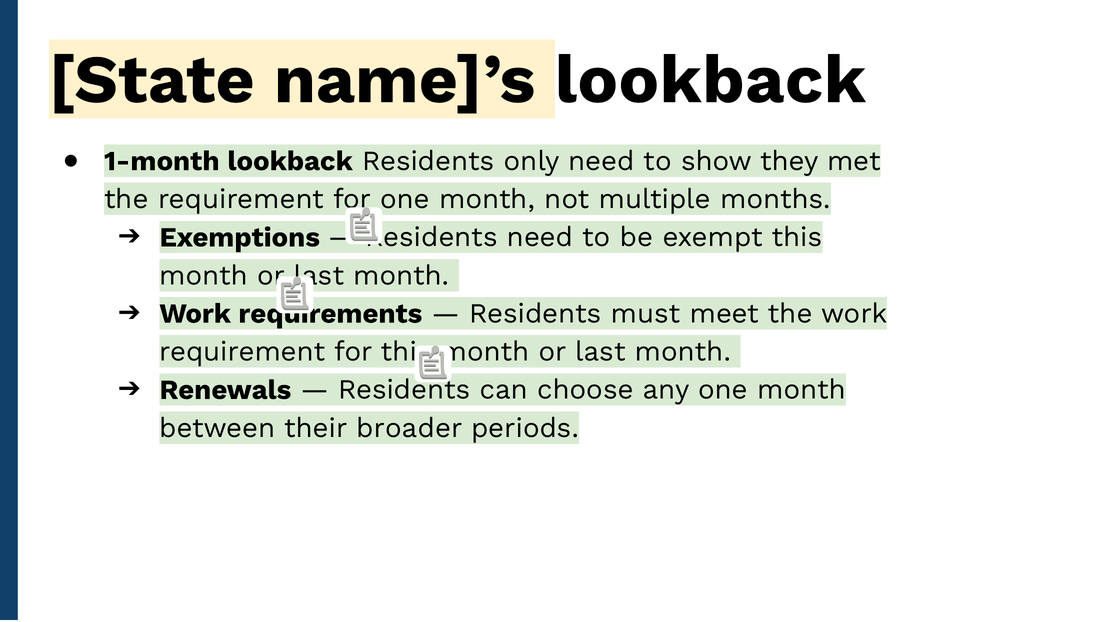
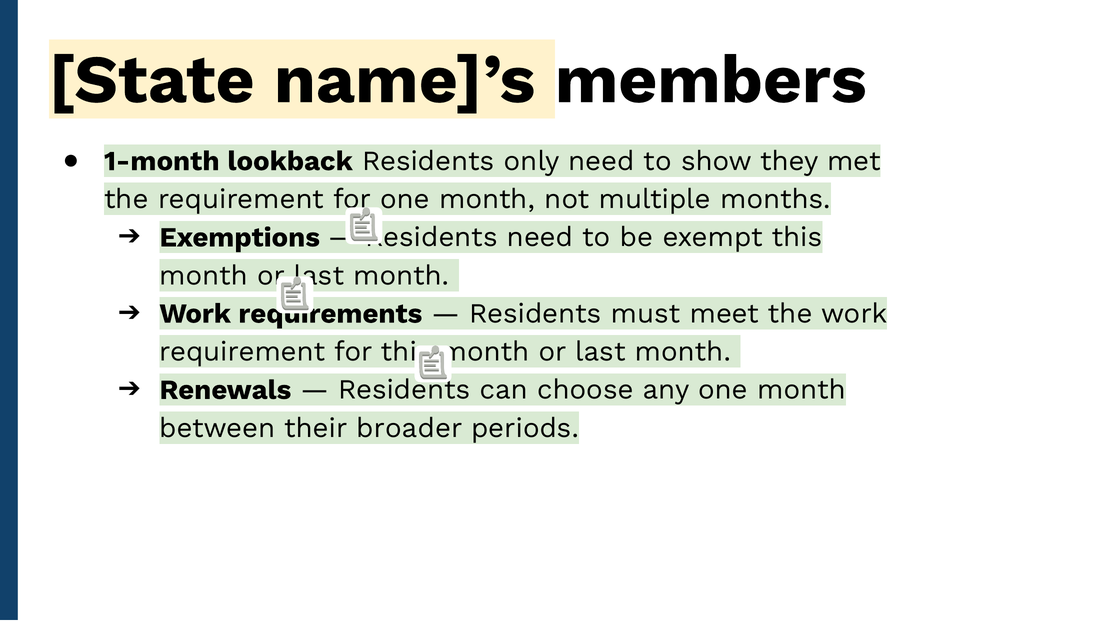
name]’s lookback: lookback -> members (711, 80)
